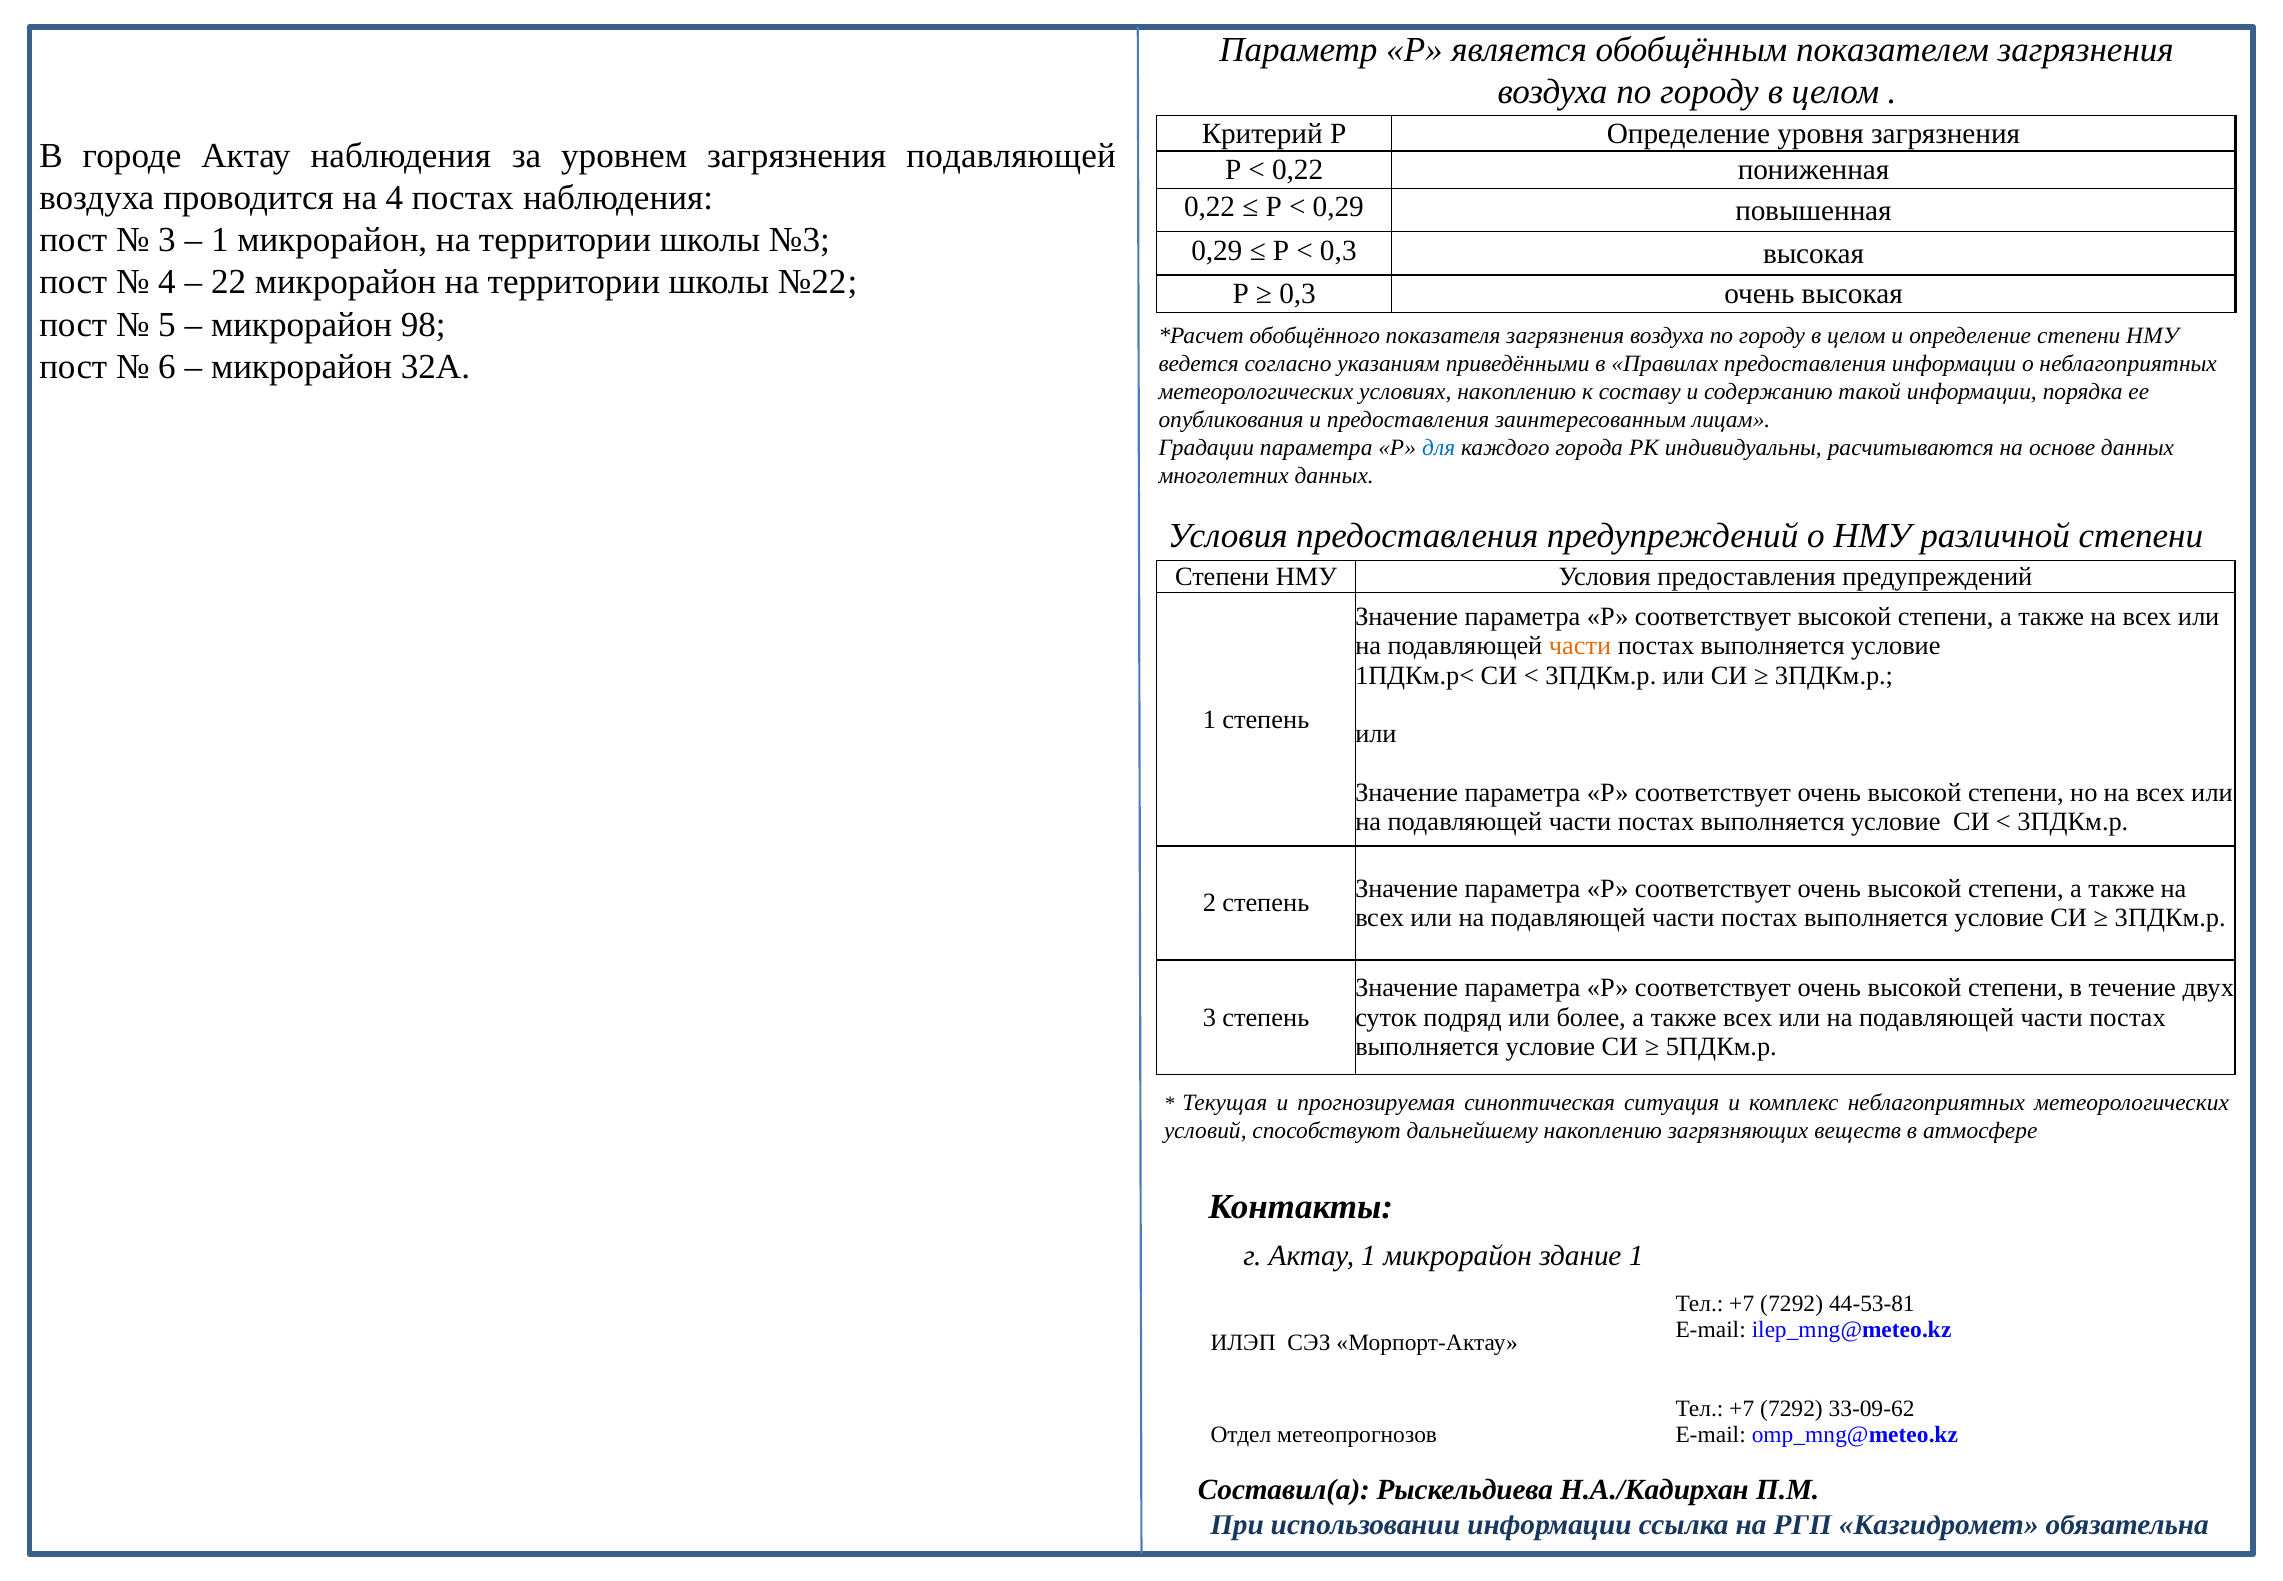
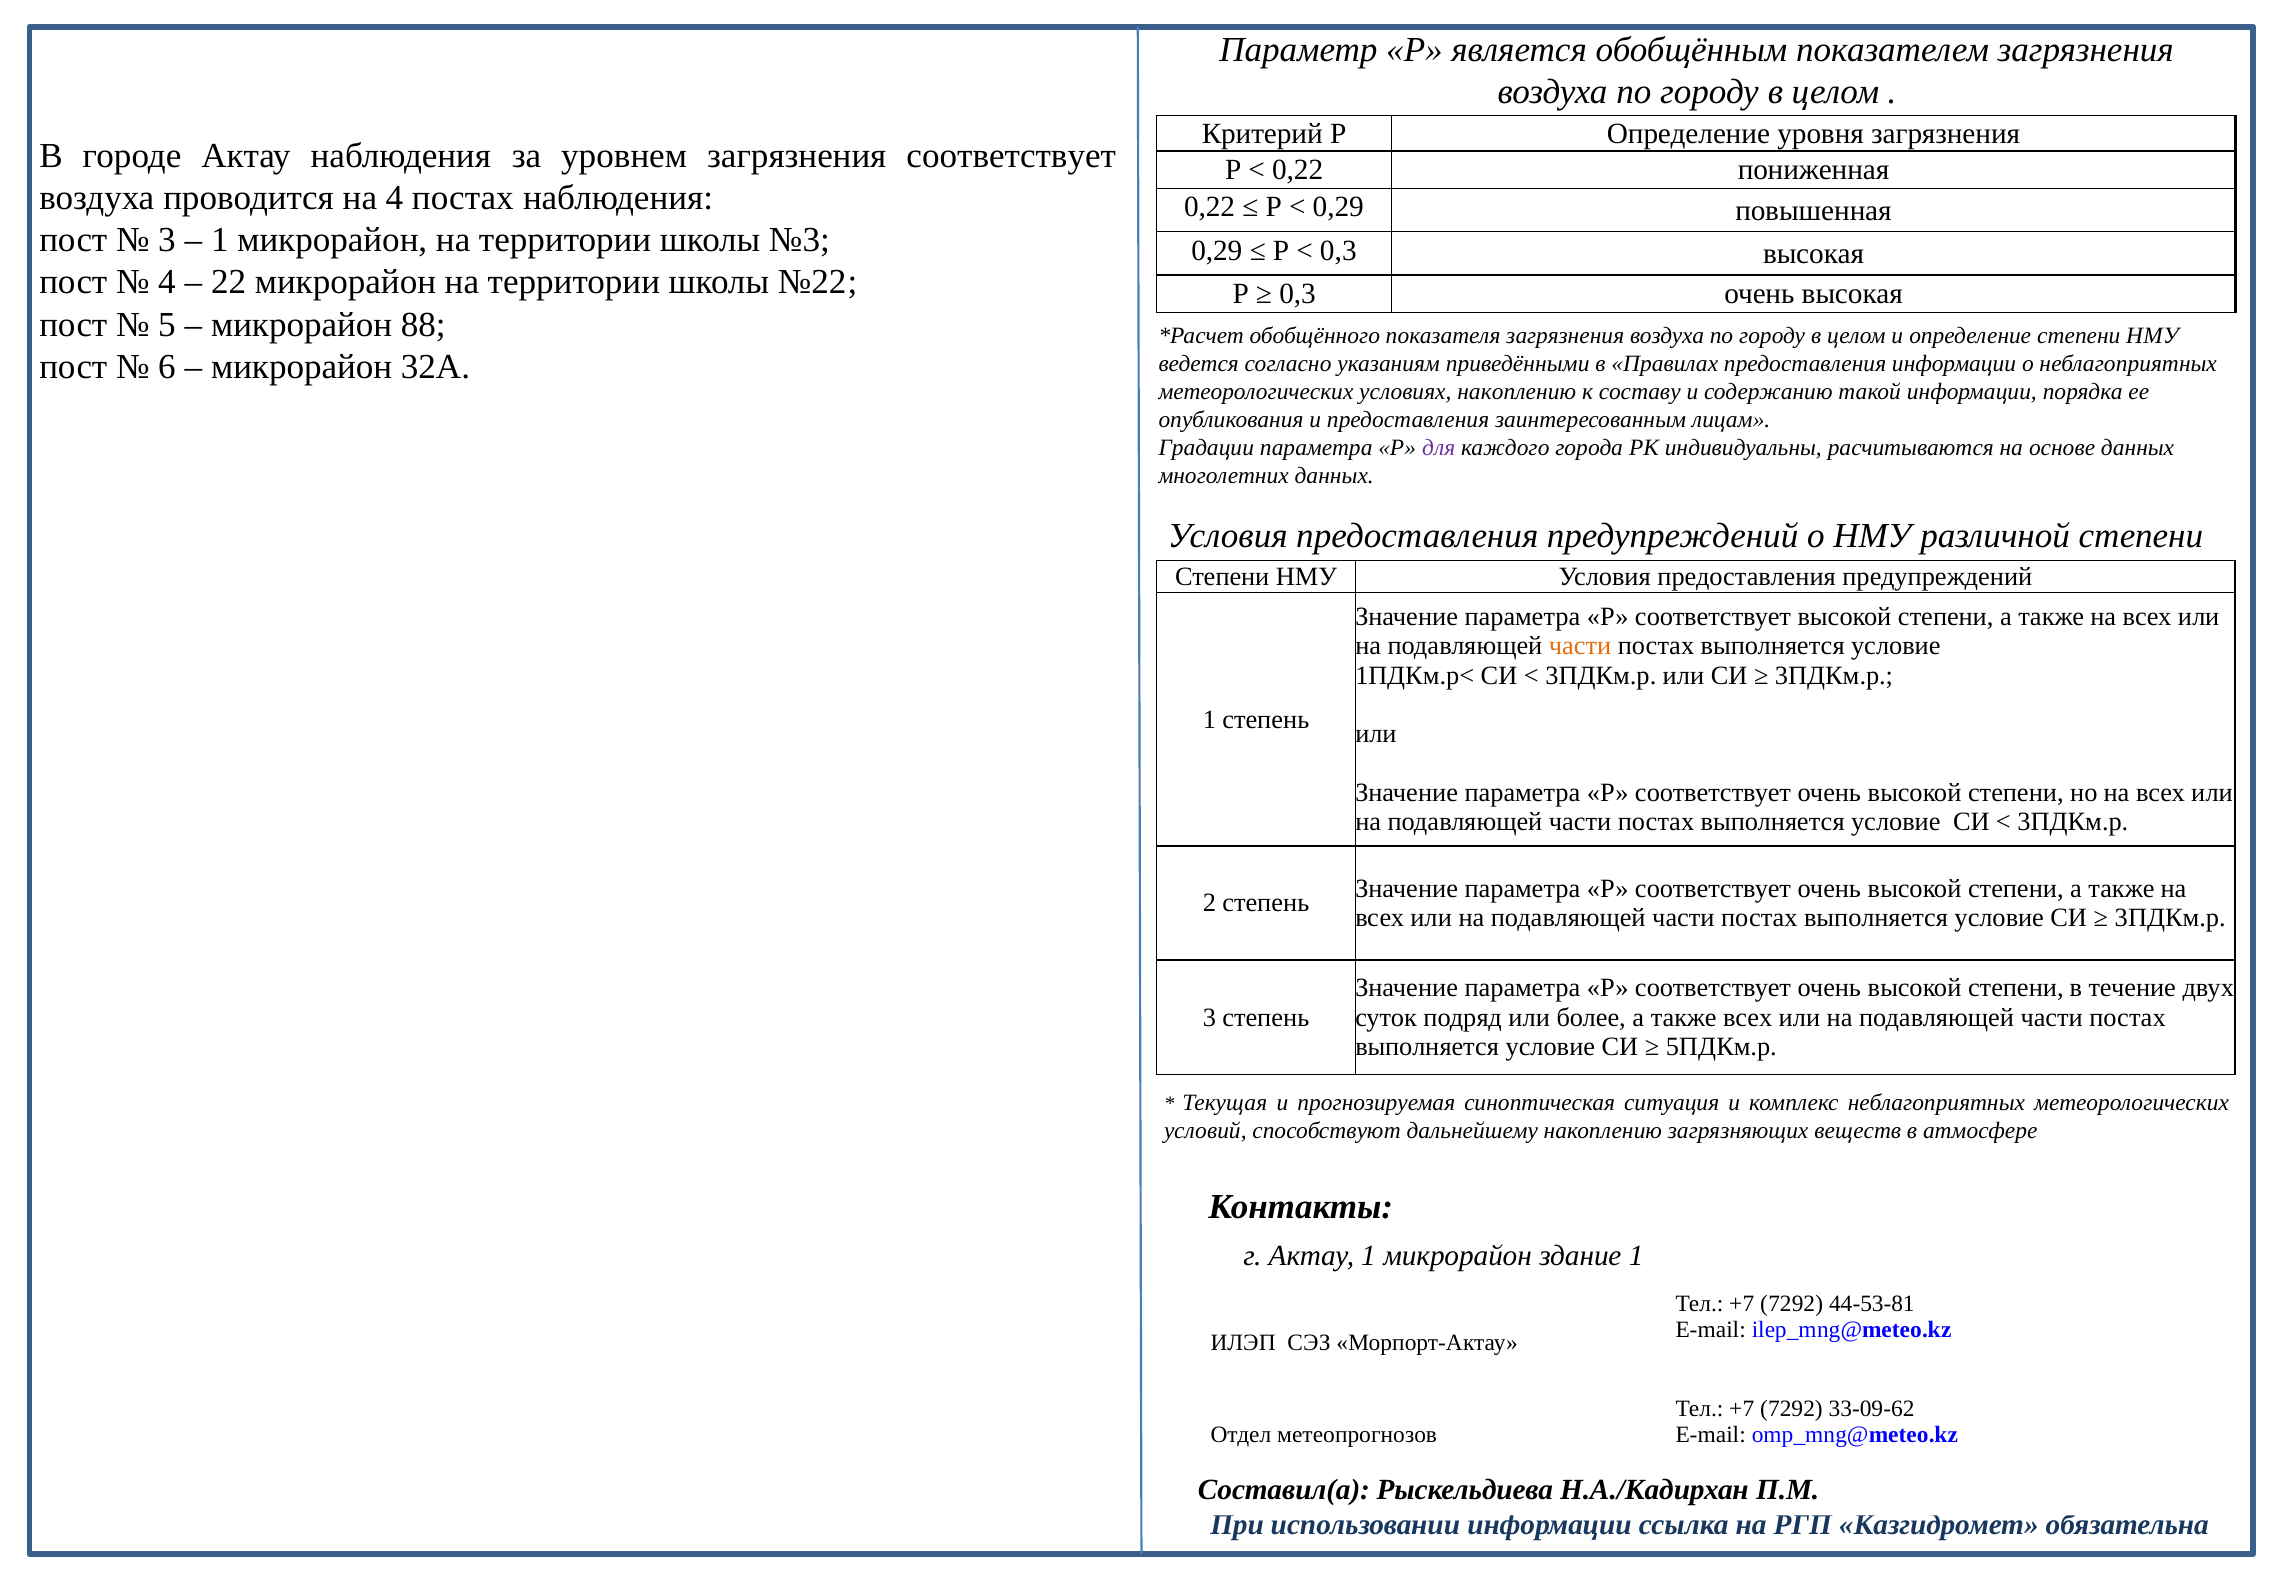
загрязнения подавляющей: подавляющей -> соответствует (1011, 156)
98: 98 -> 88 (423, 324)
для colour: blue -> purple (1439, 448)
